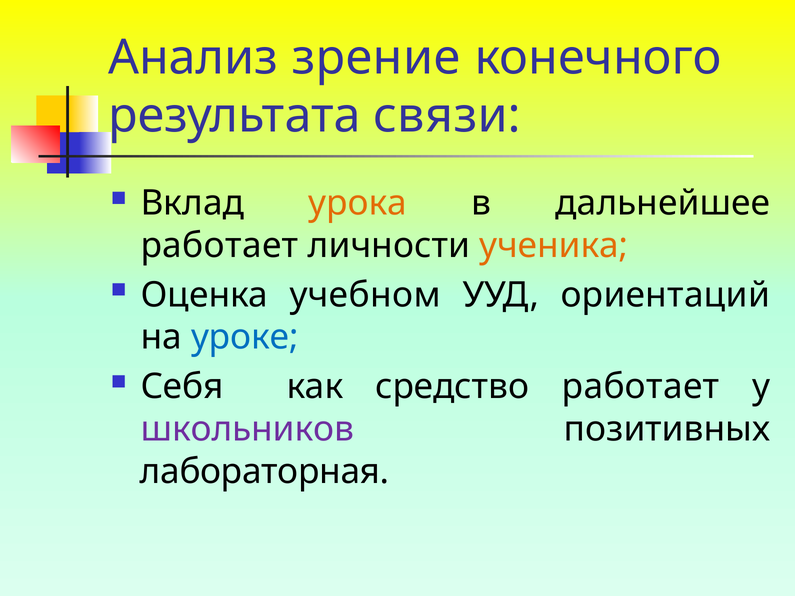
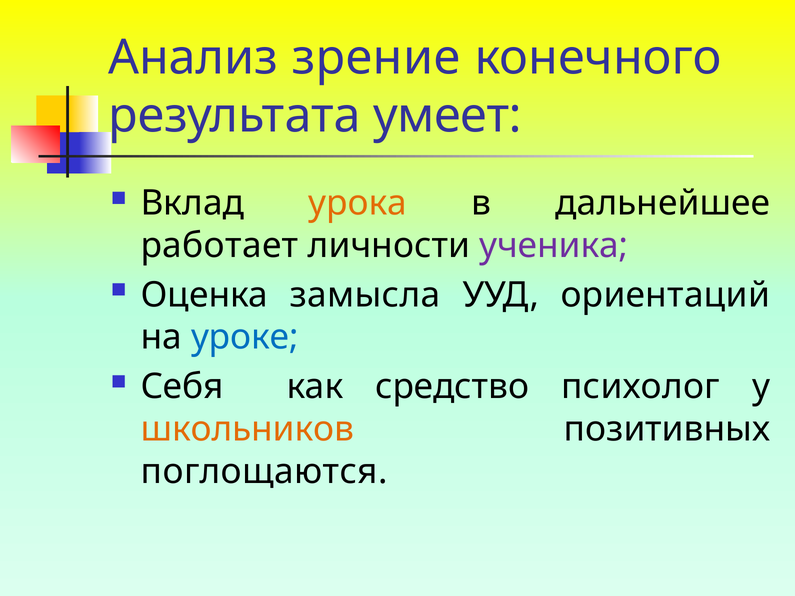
связи: связи -> умеет (448, 116)
ученика colour: orange -> purple (554, 245)
учебном: учебном -> замысла (365, 295)
средство работает: работает -> психолог (641, 387)
школьников colour: purple -> orange (247, 429)
лабораторная: лабораторная -> поглощаются (264, 472)
